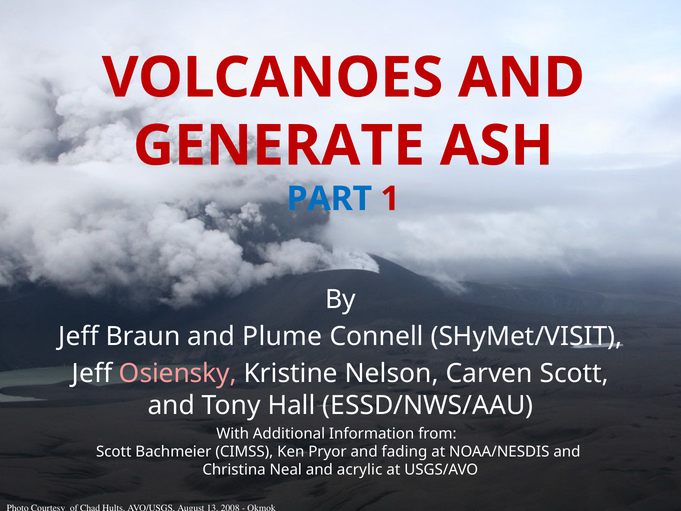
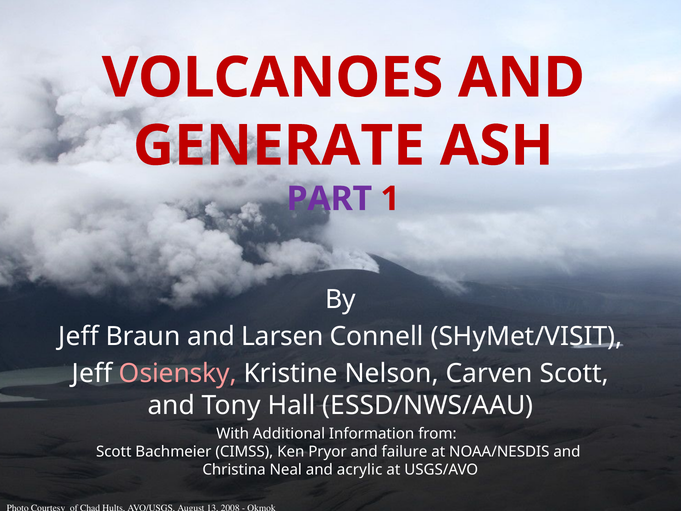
PART colour: blue -> purple (329, 199)
Plume: Plume -> Larsen (282, 336)
fading: fading -> failure (404, 452)
